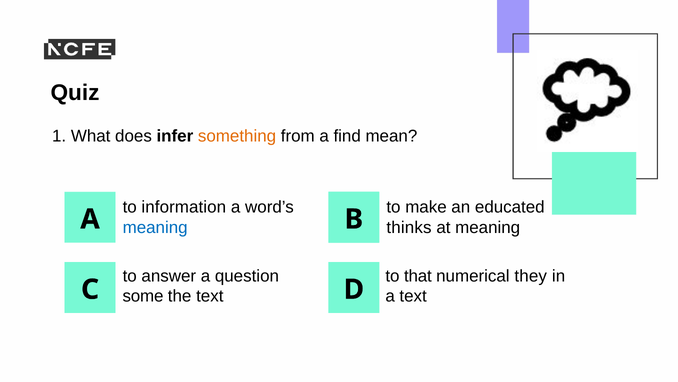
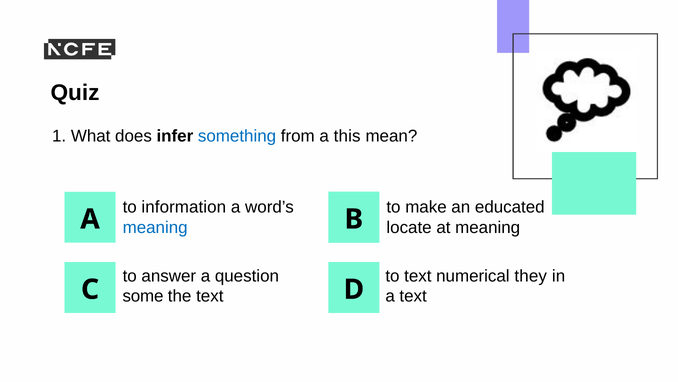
something colour: orange -> blue (237, 136)
find: find -> this (347, 136)
thinks: thinks -> locate (409, 227)
to that: that -> text (418, 276)
